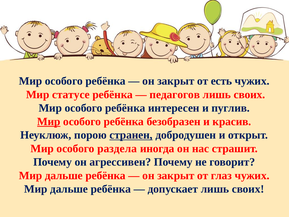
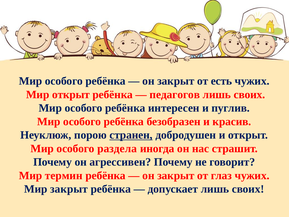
Мир статусе: статусе -> открыт (71, 94)
Мир underline: present -> none (49, 121)
дальше: дальше -> термин (64, 175)
дальше: дальше -> закрыт (69, 189)
